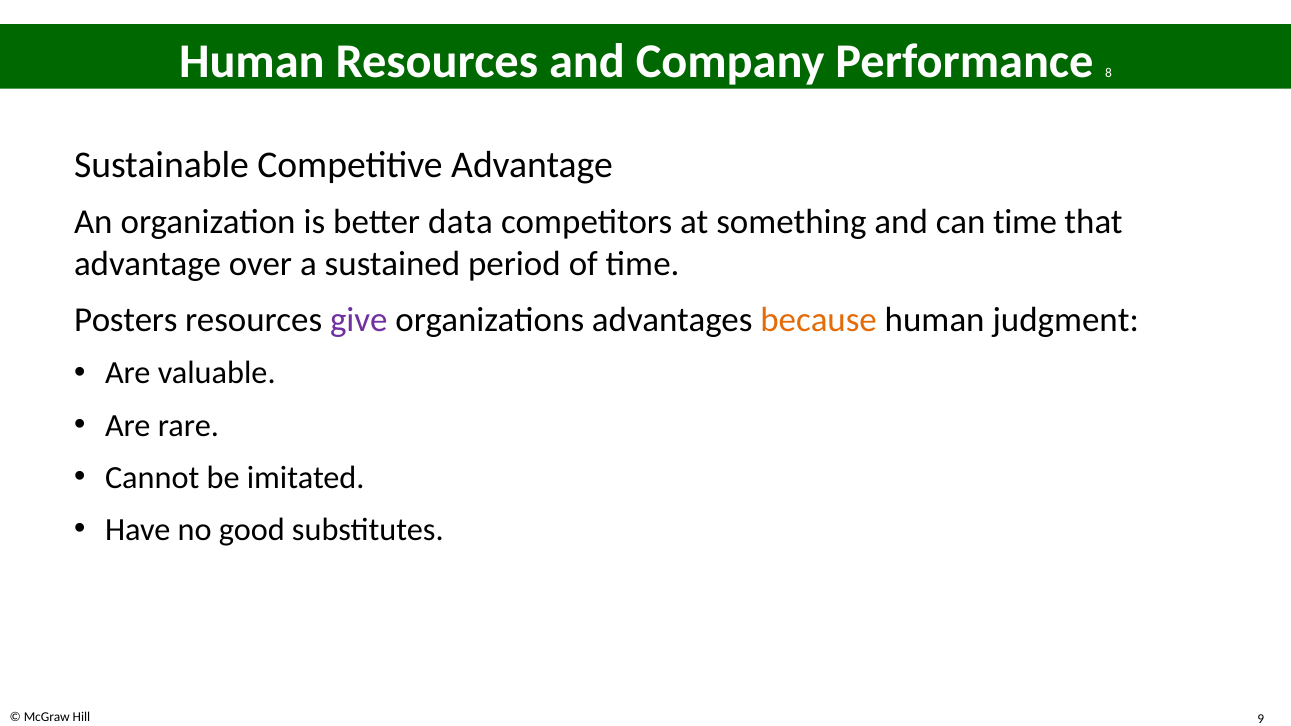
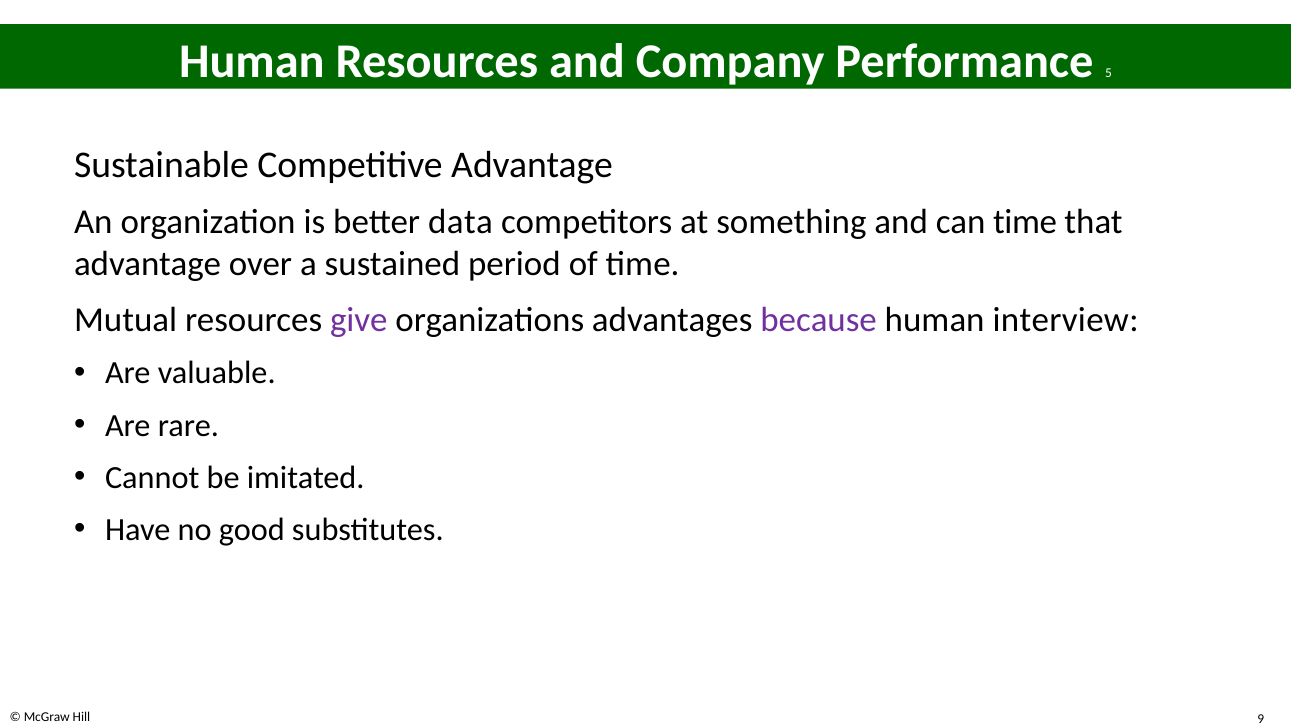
8: 8 -> 5 (1109, 73)
Posters: Posters -> Mutual (126, 320)
because colour: orange -> purple (819, 320)
judgment: judgment -> interview (1066, 320)
